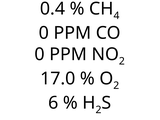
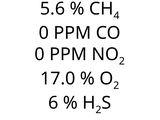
0.4: 0.4 -> 5.6 (53, 9)
